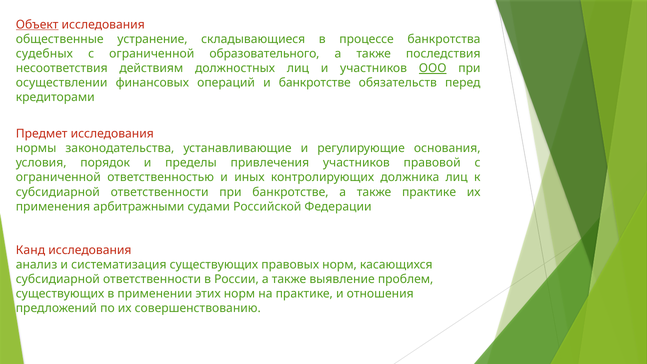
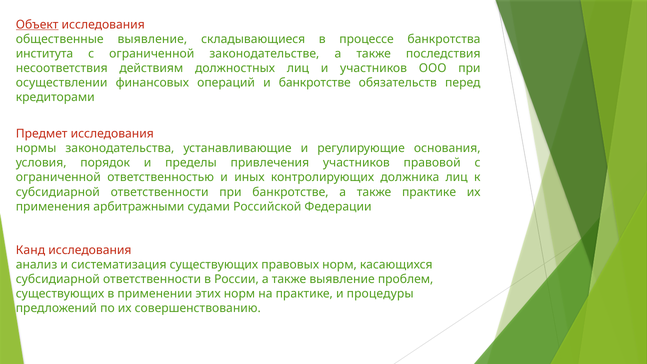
общественные устранение: устранение -> выявление (152, 39)
судебных: судебных -> института (44, 54)
образовательного: образовательного -> законодательстве (264, 54)
ООО underline: present -> none (433, 68)
отношения: отношения -> процедуры (380, 294)
